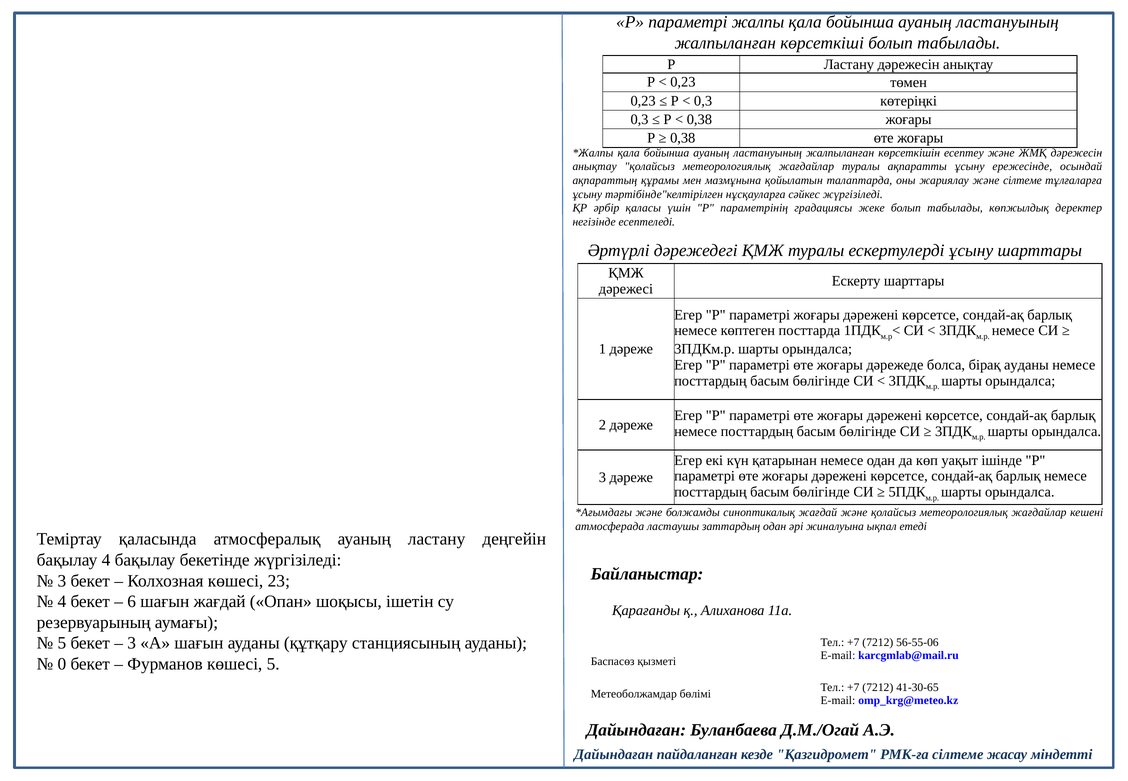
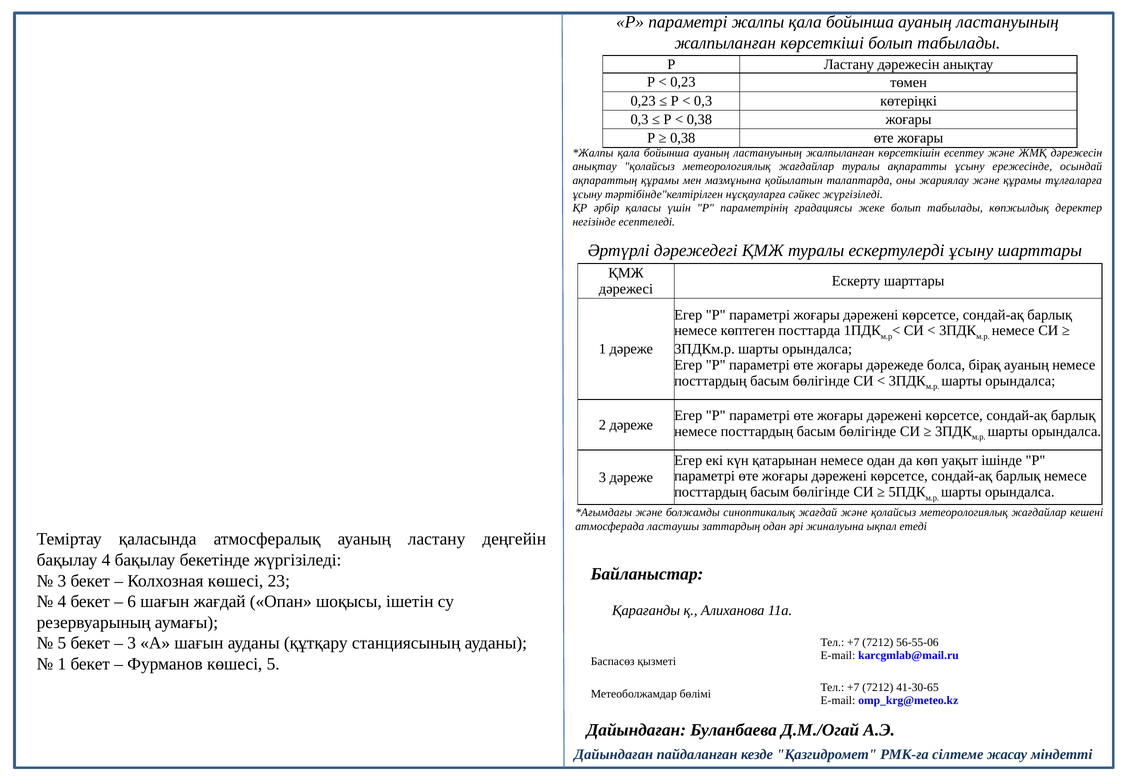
және сілтеме: сілтеме -> құрамы (1022, 180)
бірақ ауданы: ауданы -> ауаның (1026, 365)
0: 0 -> 1 (62, 664)
